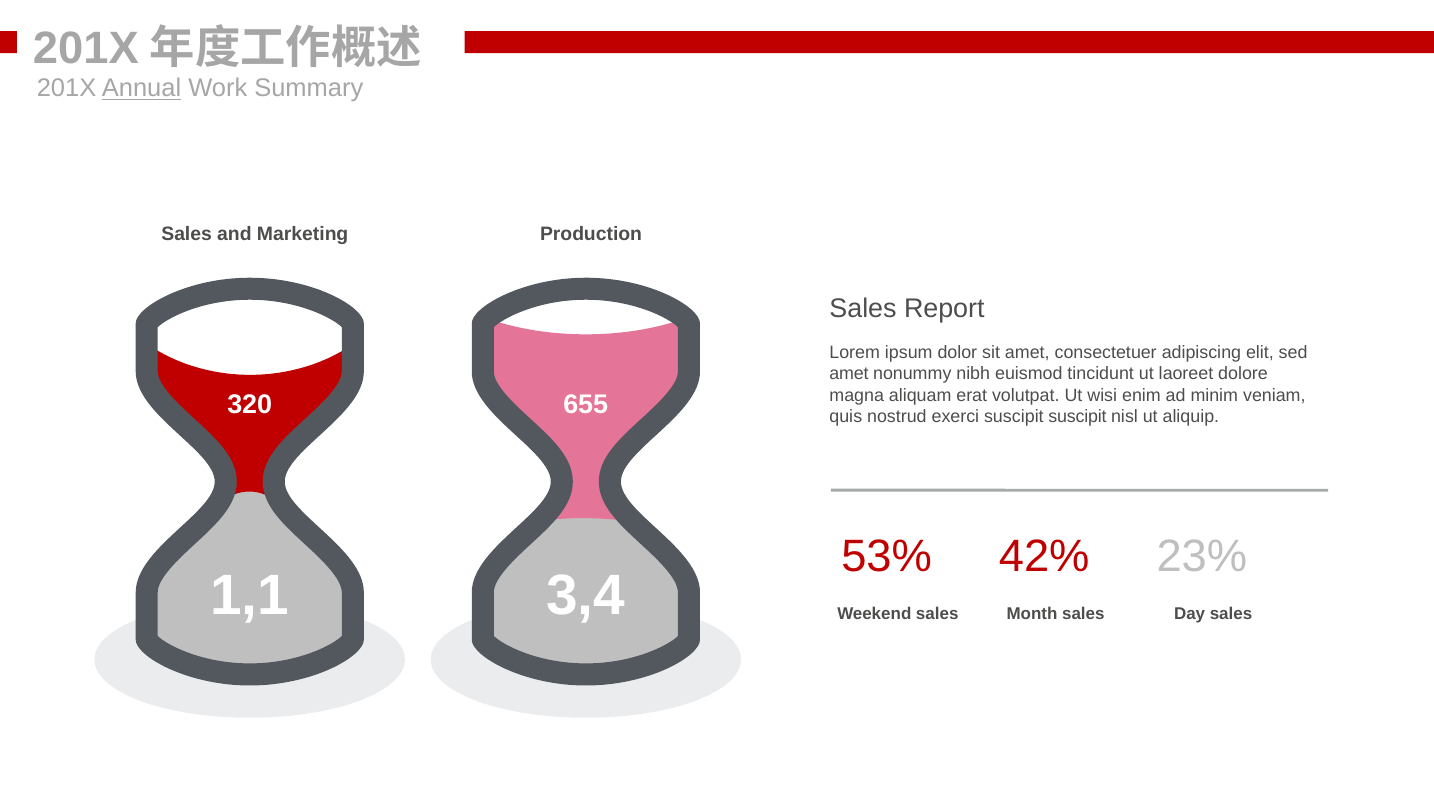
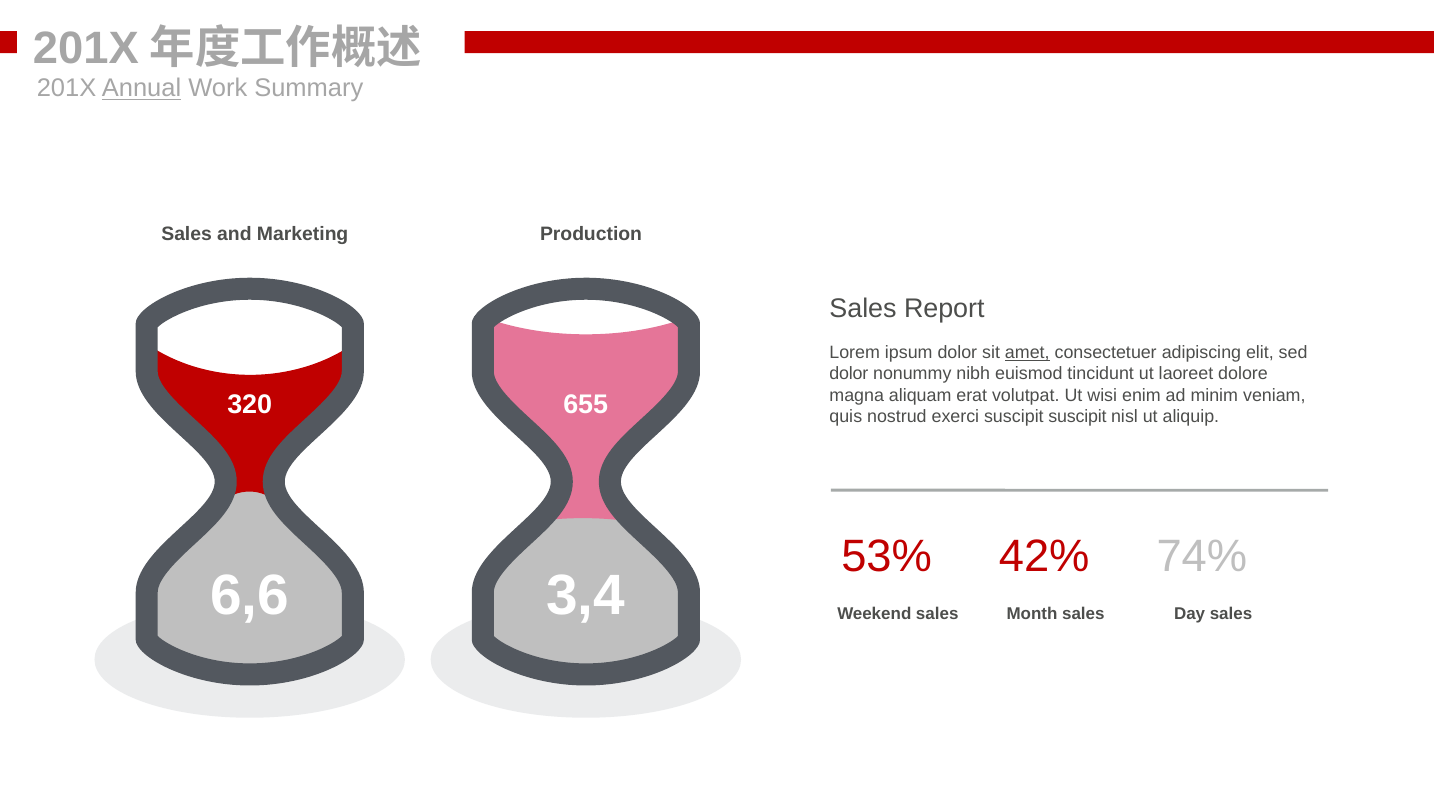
amet underline: none -> present (1027, 352)
amet: amet -> dolor (849, 374)
23%: 23% -> 74% (1202, 556)
1,1: 1,1 -> 6,6 (250, 596)
